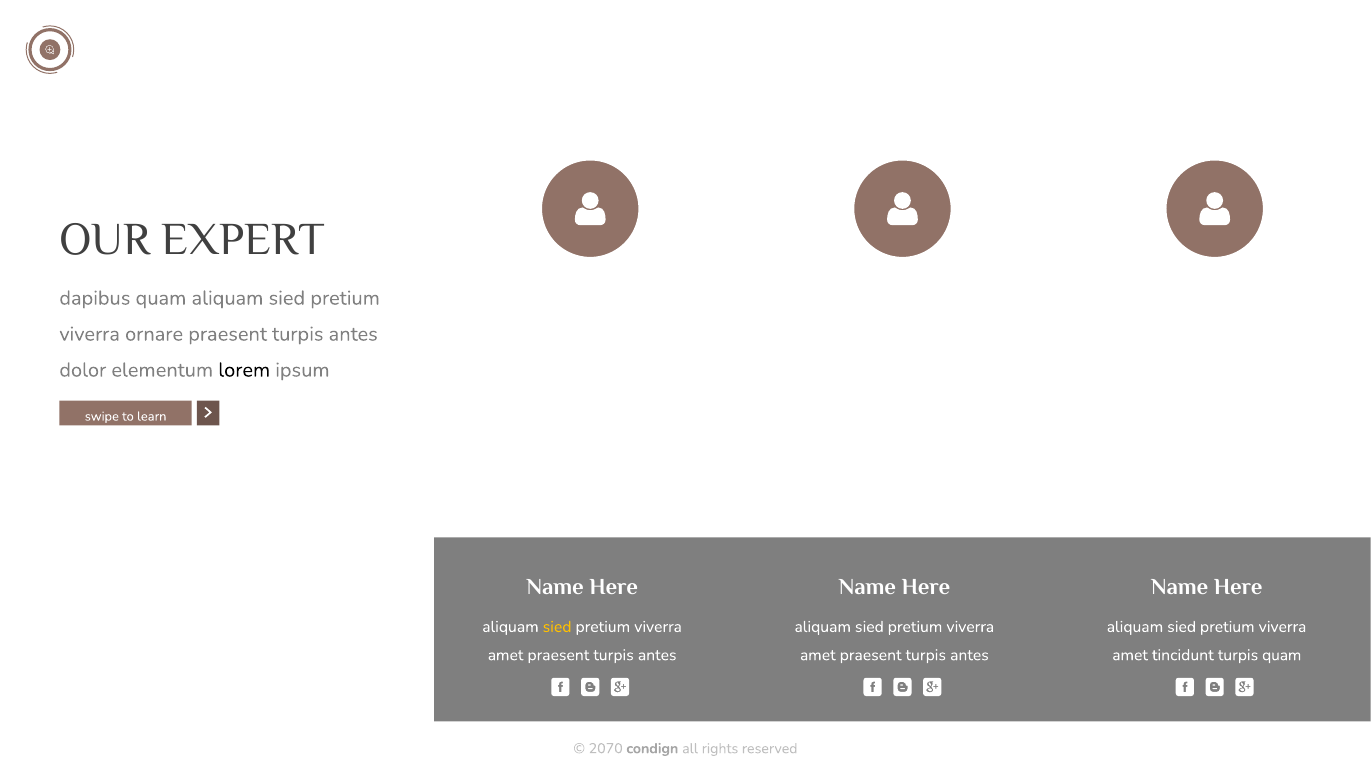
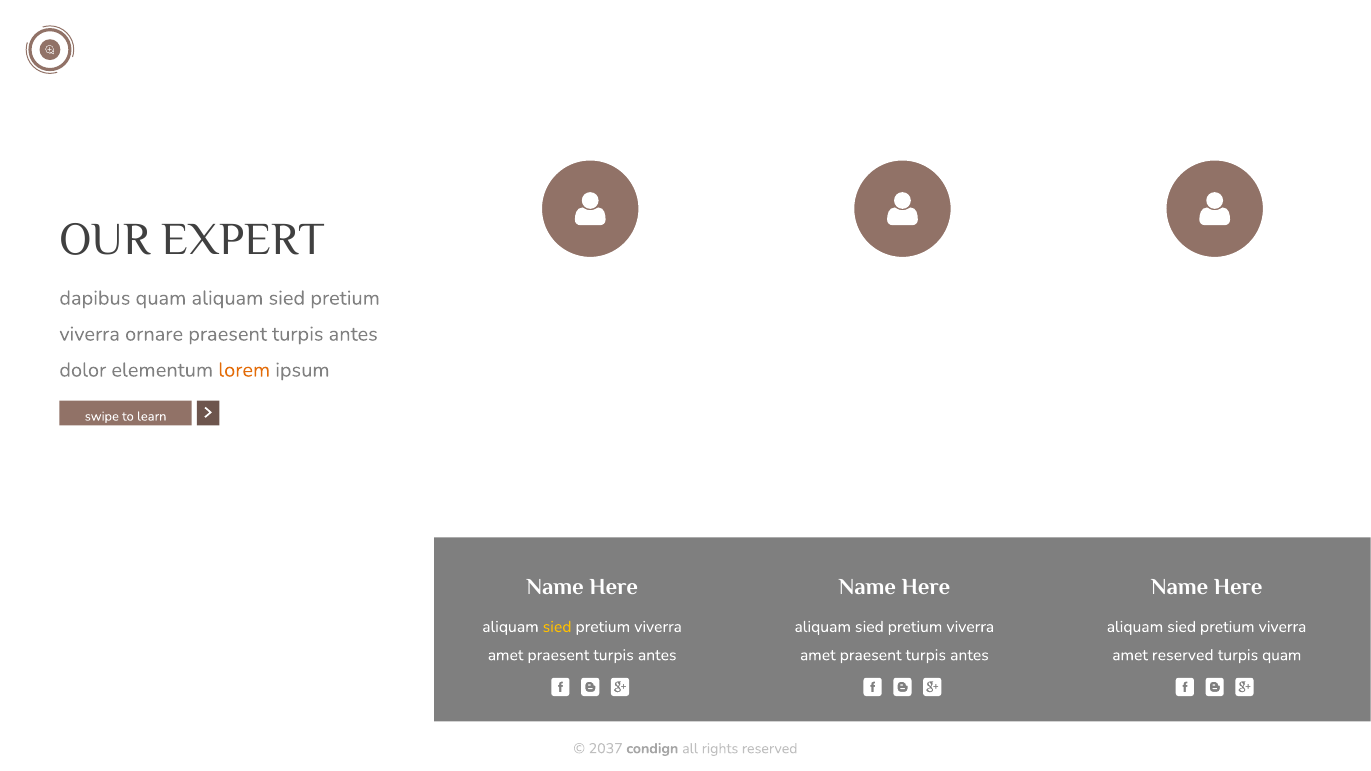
lorem colour: black -> orange (244, 370)
amet tincidunt: tincidunt -> reserved (1183, 655)
2070: 2070 -> 2037 (606, 749)
